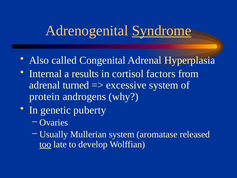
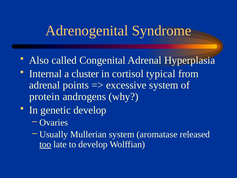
Syndrome underline: present -> none (162, 31)
results: results -> cluster (85, 74)
factors: factors -> typical (161, 74)
turned: turned -> points (76, 85)
genetic puberty: puberty -> develop (90, 110)
